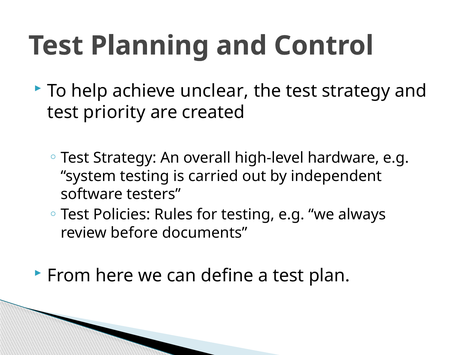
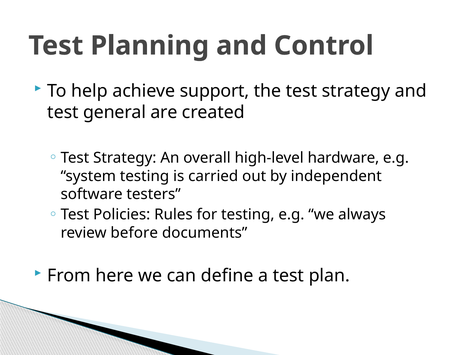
unclear: unclear -> support (215, 91)
priority: priority -> general (115, 112)
